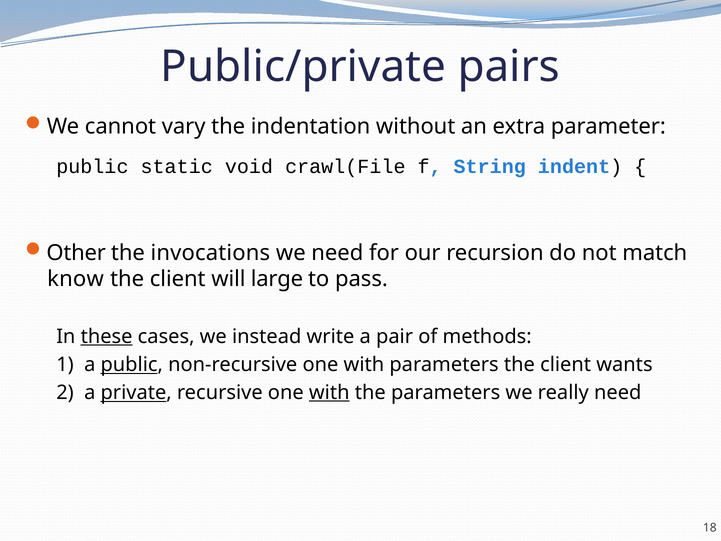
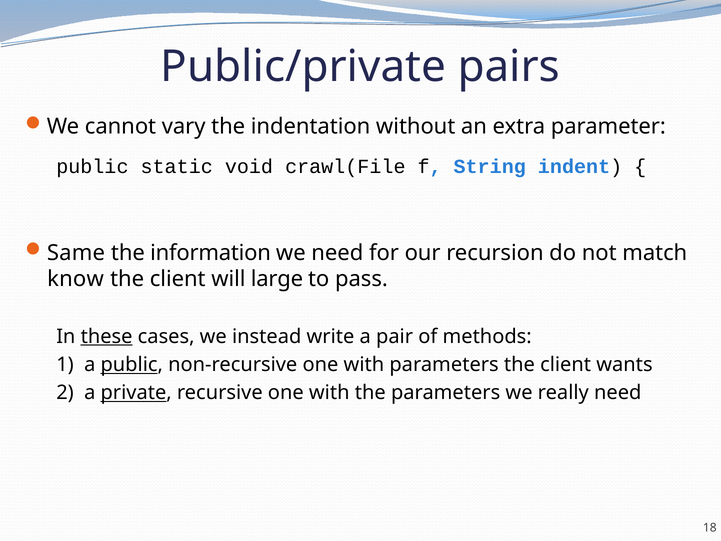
Other: Other -> Same (76, 253)
invocations: invocations -> information (211, 253)
with underline: present -> none (329, 392)
